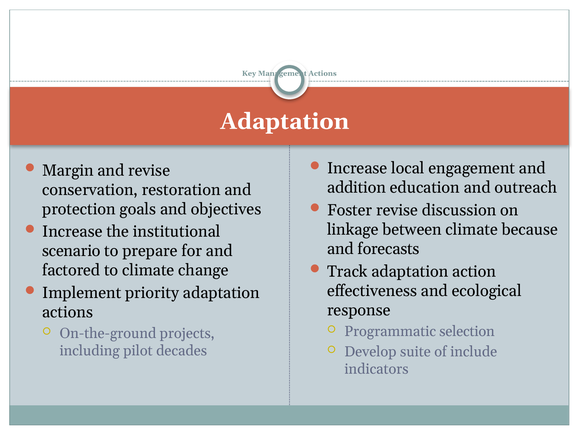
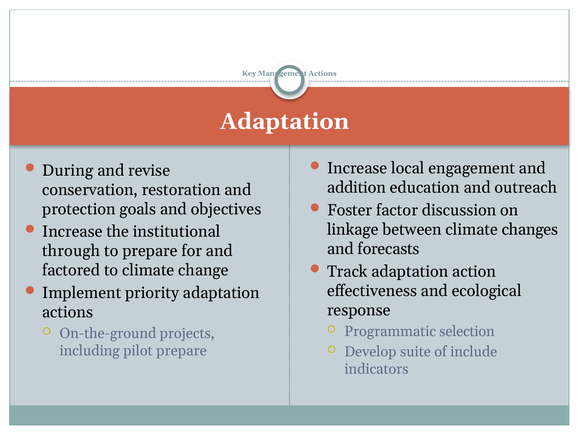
Margin: Margin -> During (68, 170)
Foster revise: revise -> factor (397, 210)
because: because -> changes (530, 229)
scenario: scenario -> through (71, 251)
pilot decades: decades -> prepare (182, 350)
